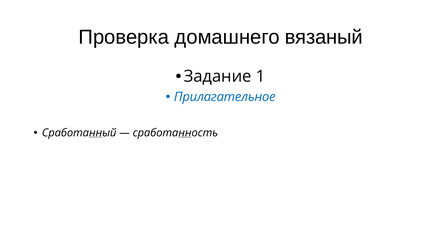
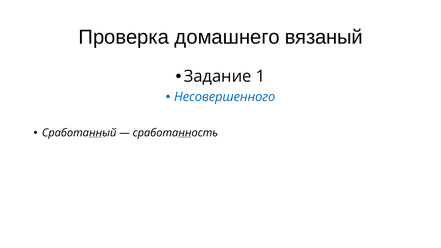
Прилагательное: Прилагательное -> Несовершенного (225, 97)
